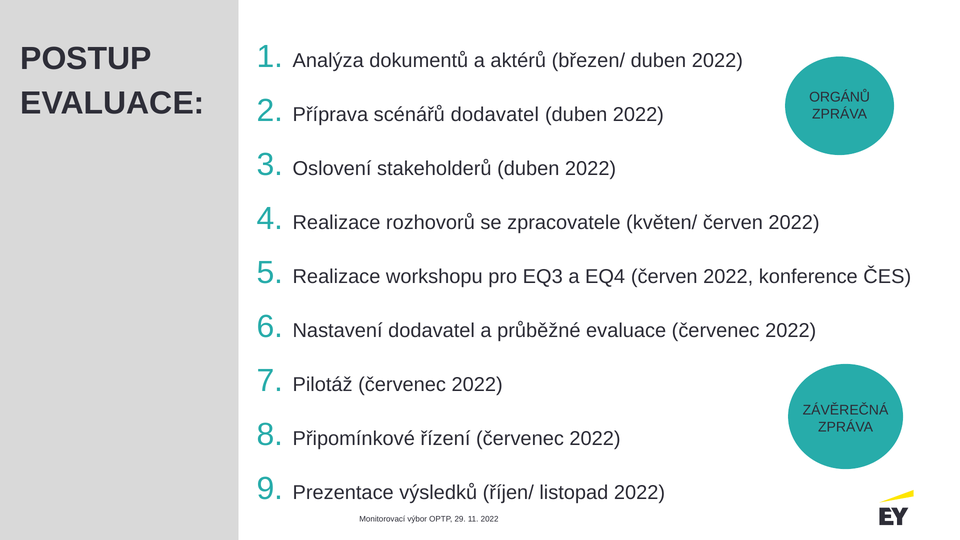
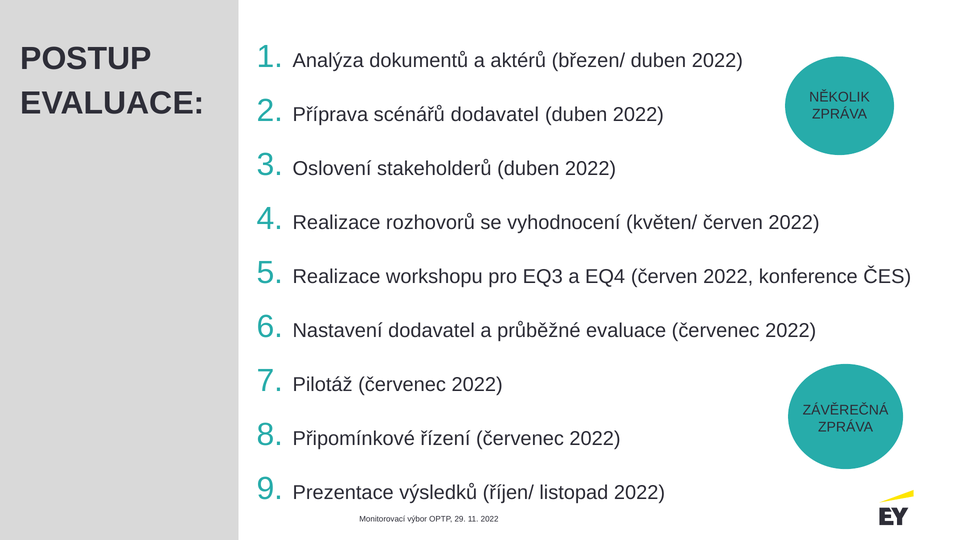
ORGÁNŮ: ORGÁNŮ -> NĚKOLIK (839, 97)
zpracovatele: zpracovatele -> vyhodnocení (564, 222)
